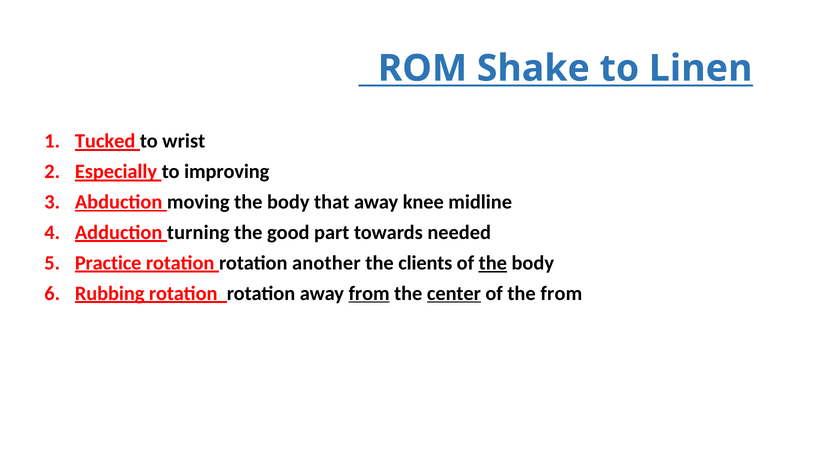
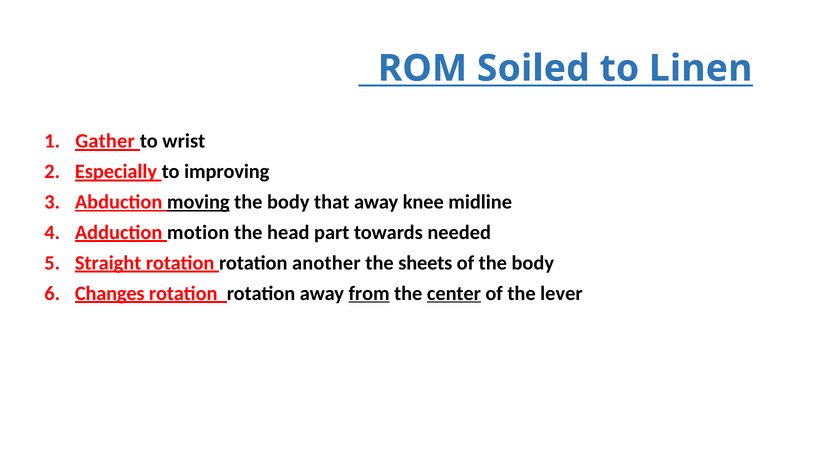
Shake: Shake -> Soiled (533, 68)
Tucked: Tucked -> Gather (105, 141)
moving underline: none -> present (198, 202)
turning: turning -> motion (198, 233)
good: good -> head (288, 233)
Practice: Practice -> Straight (108, 263)
clients: clients -> sheets (425, 263)
the underline: present -> none (493, 263)
Rubbing: Rubbing -> Changes (110, 294)
the from: from -> lever (561, 294)
